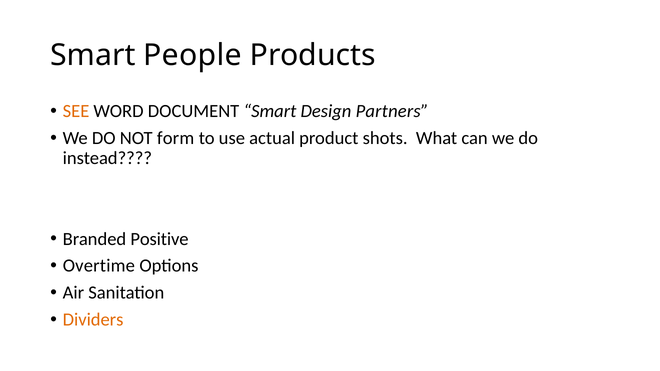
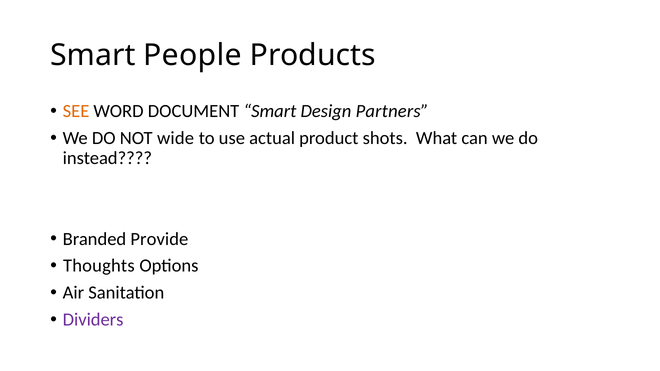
form: form -> wide (176, 138)
Positive: Positive -> Provide (159, 239)
Overtime: Overtime -> Thoughts (99, 266)
Dividers colour: orange -> purple (93, 320)
